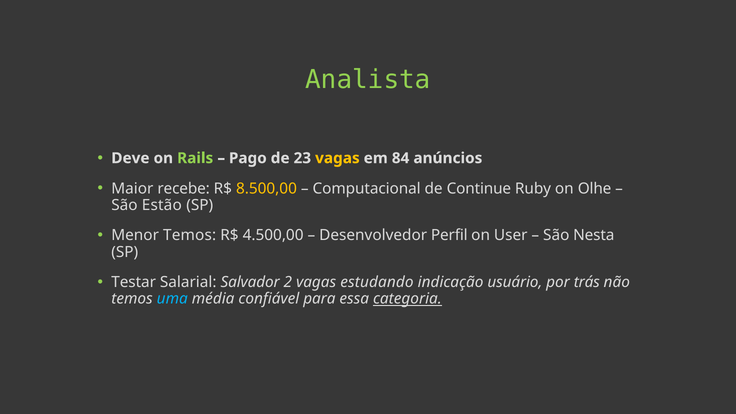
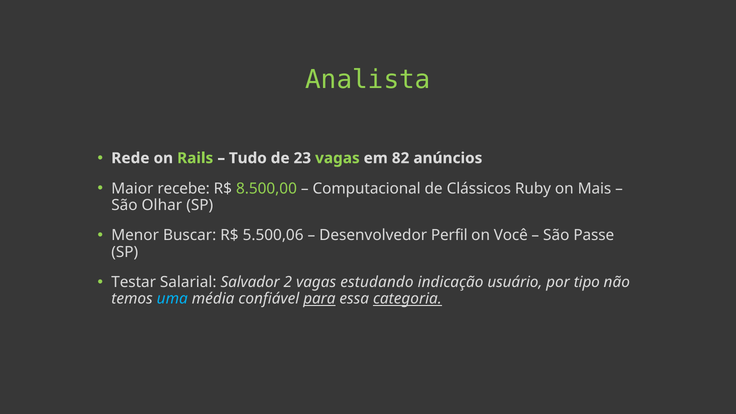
Deve: Deve -> Rede (130, 158)
Pago: Pago -> Tudo (248, 158)
vagas colour: yellow -> light green (337, 158)
84: 84 -> 82 (401, 158)
8.500,00 colour: yellow -> light green (266, 189)
Continue: Continue -> Clássicos (479, 189)
Olhe: Olhe -> Mais (595, 189)
Estão: Estão -> Olhar (162, 205)
Menor Temos: Temos -> Buscar (190, 235)
4.500,00: 4.500,00 -> 5.500,06 (273, 235)
User: User -> Você (511, 235)
Nesta: Nesta -> Passe (594, 235)
trás: trás -> tipo (587, 282)
para underline: none -> present (319, 299)
